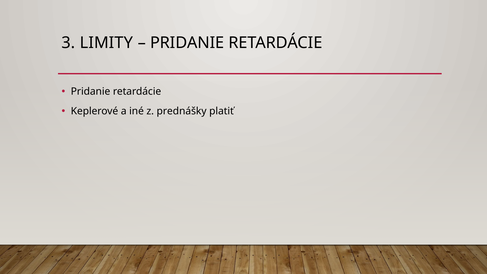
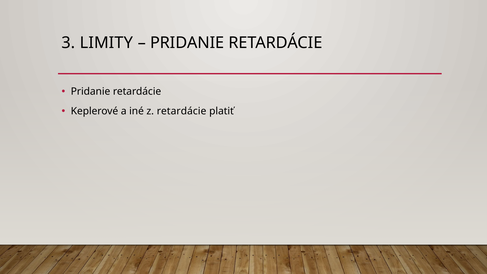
z prednášky: prednášky -> retardácie (182, 111)
